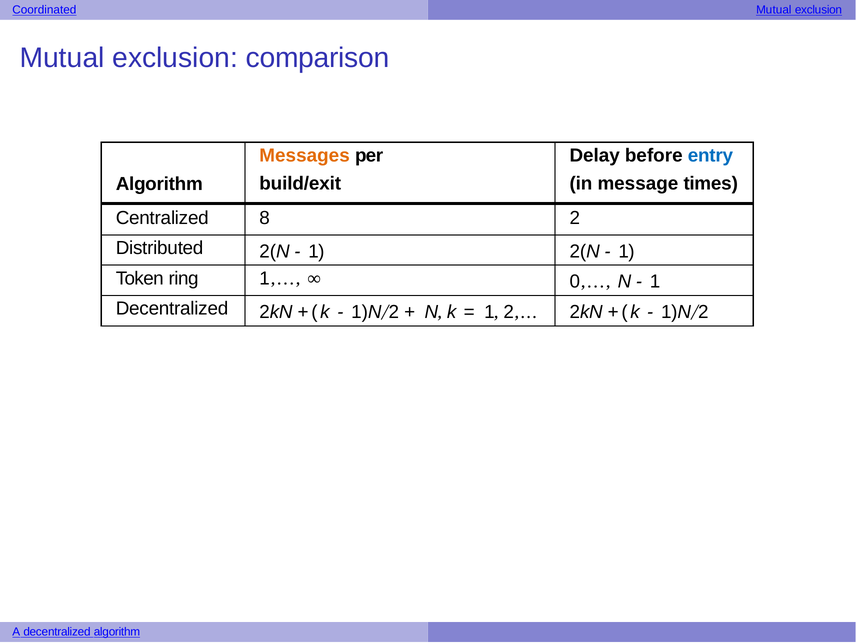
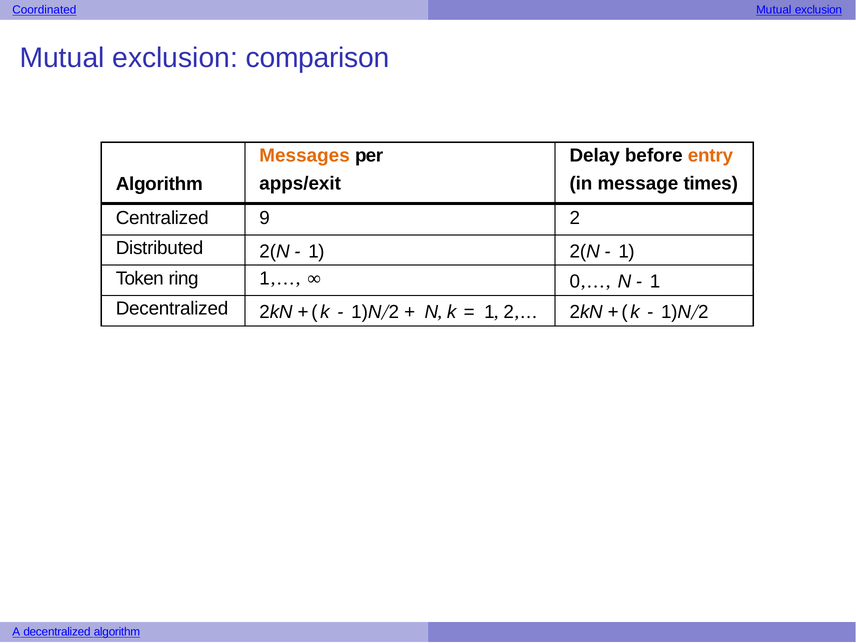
entry colour: blue -> orange (710, 155)
build/exit: build/exit -> apps/exit (300, 183)
8: 8 -> 9 (265, 218)
